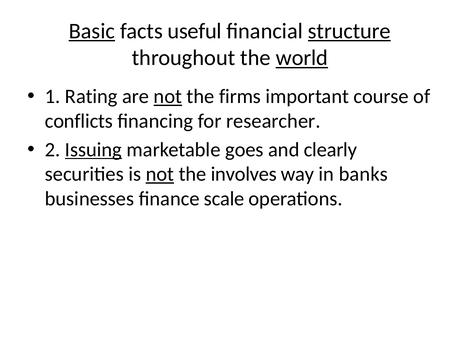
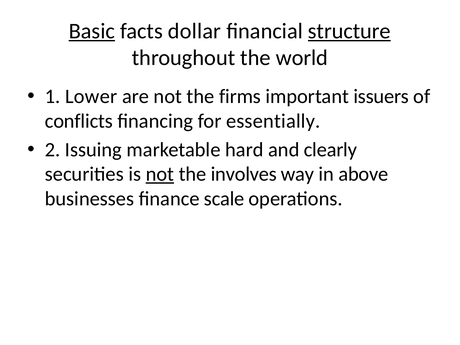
useful: useful -> dollar (194, 31)
world underline: present -> none (302, 58)
Rating: Rating -> Lower (91, 96)
not underline: present -> none (168, 96)
course: course -> issuers (381, 96)
researcher: researcher -> essentially (273, 121)
Issuing underline: present -> none (93, 150)
goes: goes -> hard (244, 150)
banks: banks -> above (363, 174)
